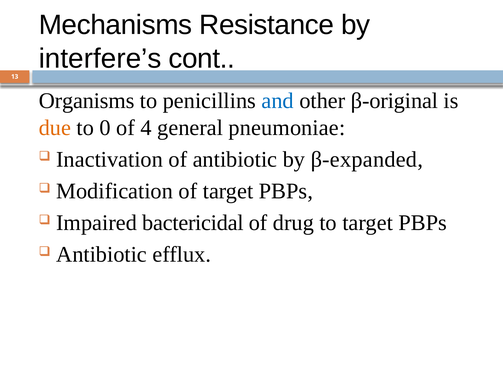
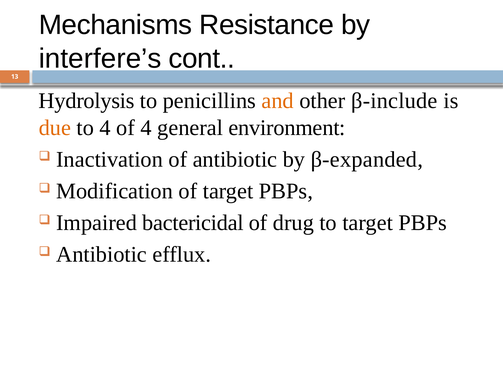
Organisms: Organisms -> Hydrolysis (87, 101)
and colour: blue -> orange (278, 101)
β-original: β-original -> β-include (394, 101)
to 0: 0 -> 4 (105, 128)
pneumoniae: pneumoniae -> environment (287, 128)
